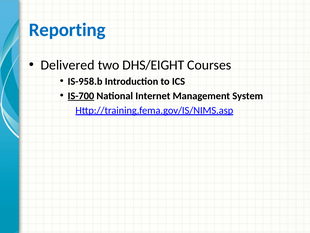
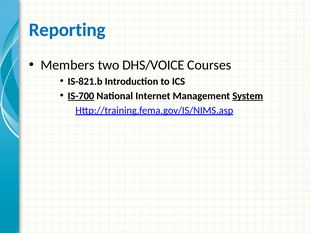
Delivered: Delivered -> Members (68, 65)
DHS/EIGHT: DHS/EIGHT -> DHS/VOICE (153, 65)
IS-958.b: IS-958.b -> IS-821.b (85, 81)
System underline: none -> present (248, 96)
